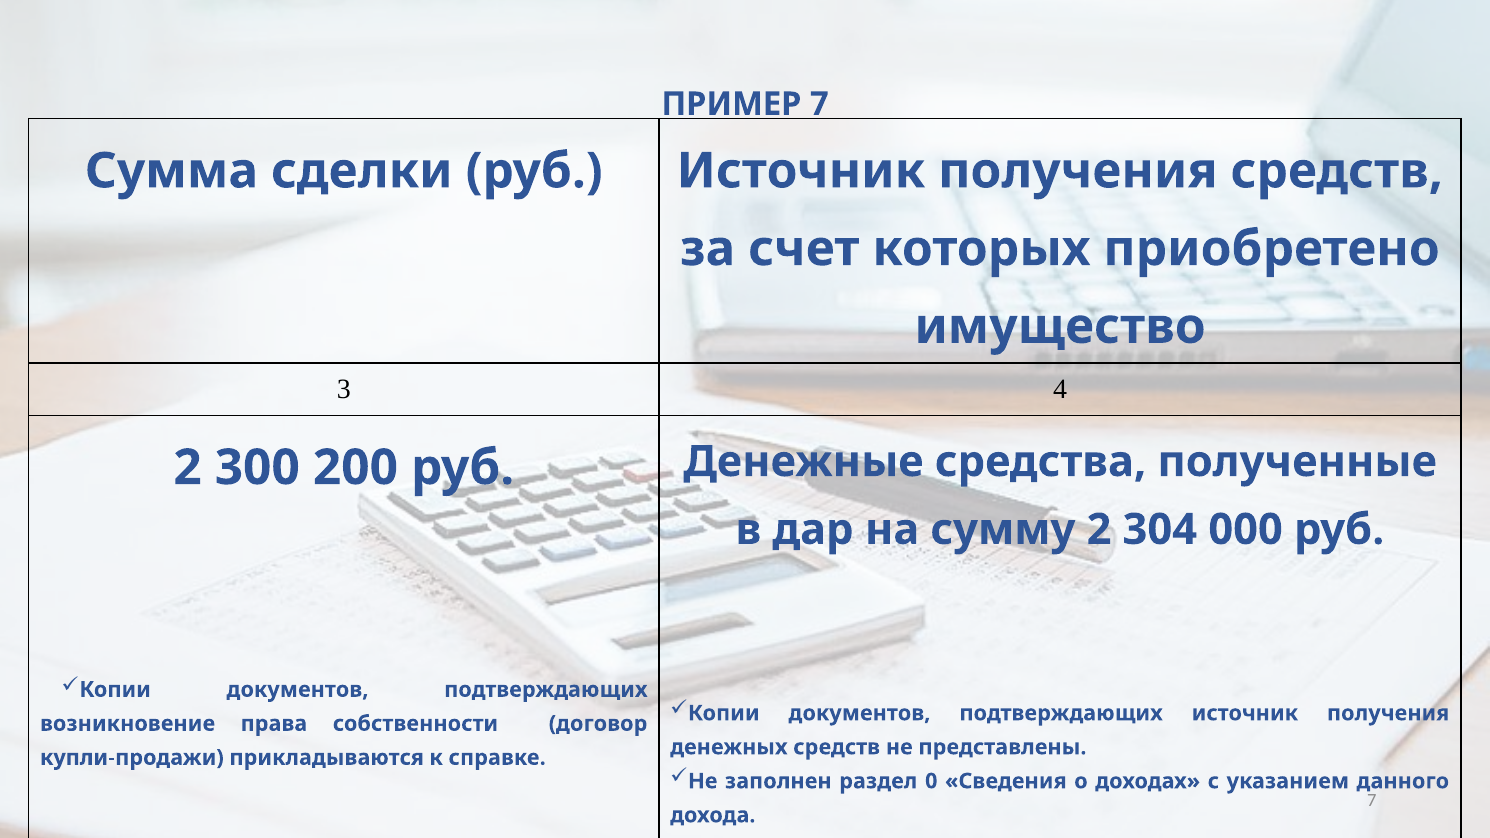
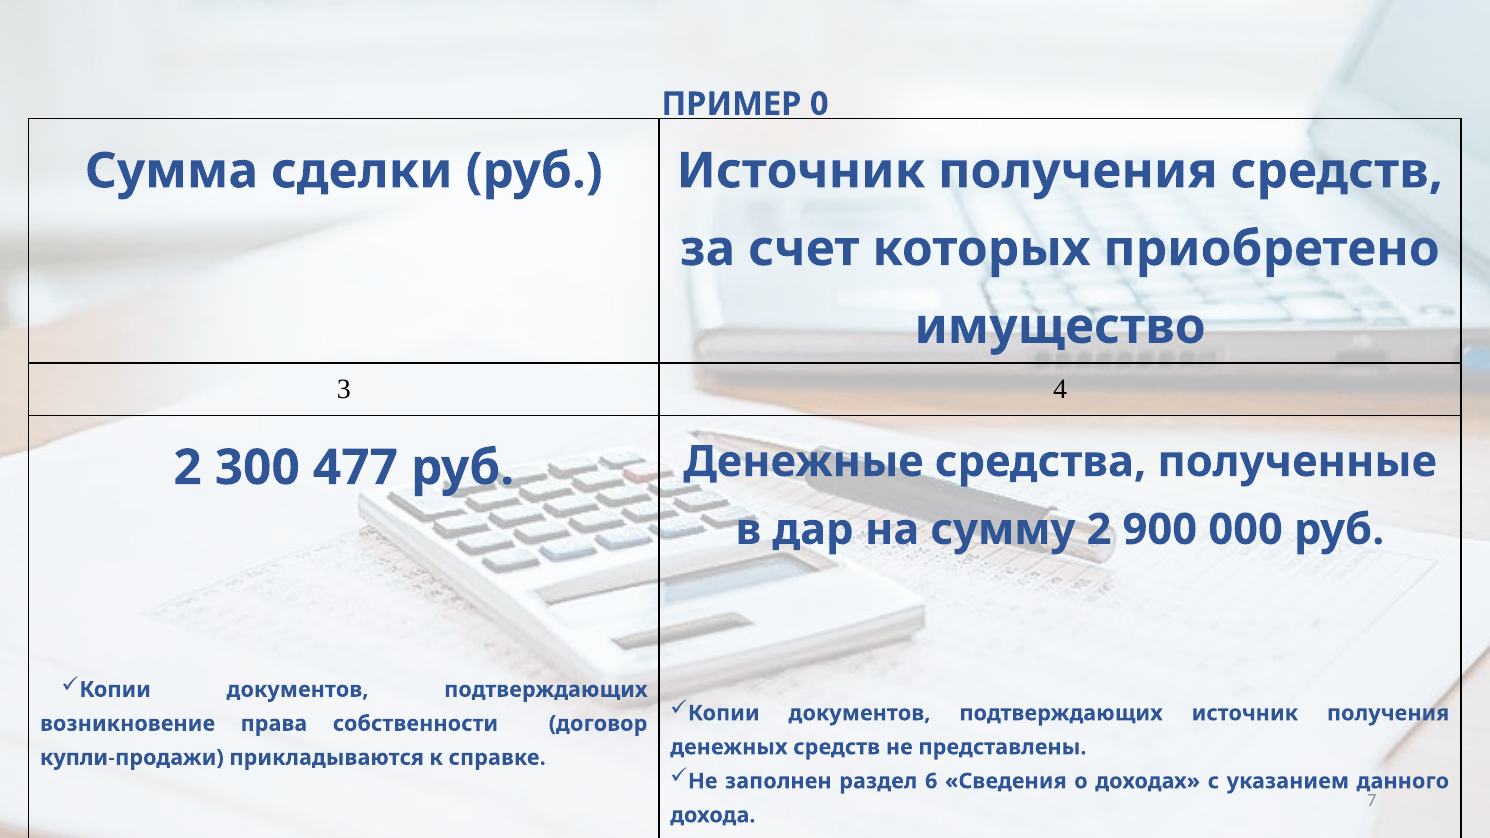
ПРИМЕР 7: 7 -> 0 (819, 104)
200: 200 -> 477 (355, 468)
304: 304 -> 900 (1160, 530)
0: 0 -> 6 (931, 781)
